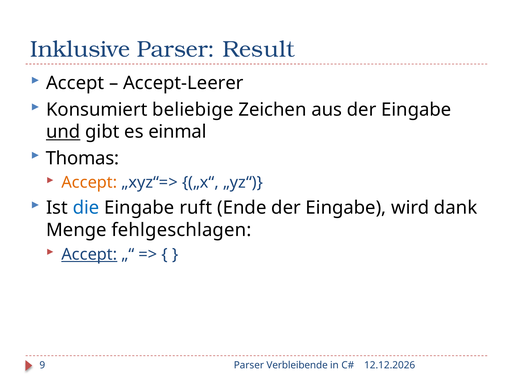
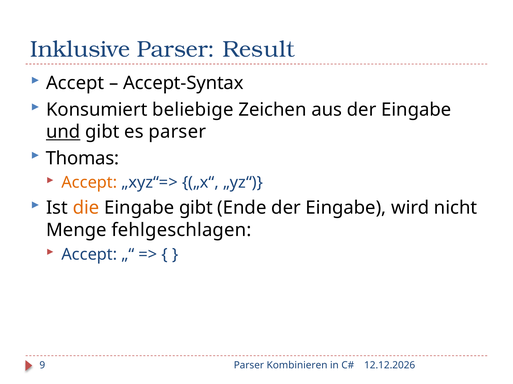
Accept-Leerer: Accept-Leerer -> Accept-Syntax (183, 83)
es einmal: einmal -> parser (177, 132)
die colour: blue -> orange (86, 208)
Eingabe ruft: ruft -> gibt (196, 208)
dank: dank -> nicht (456, 208)
Accept underline: present -> none (89, 255)
Verbleibende: Verbleibende -> Kombinieren (297, 366)
